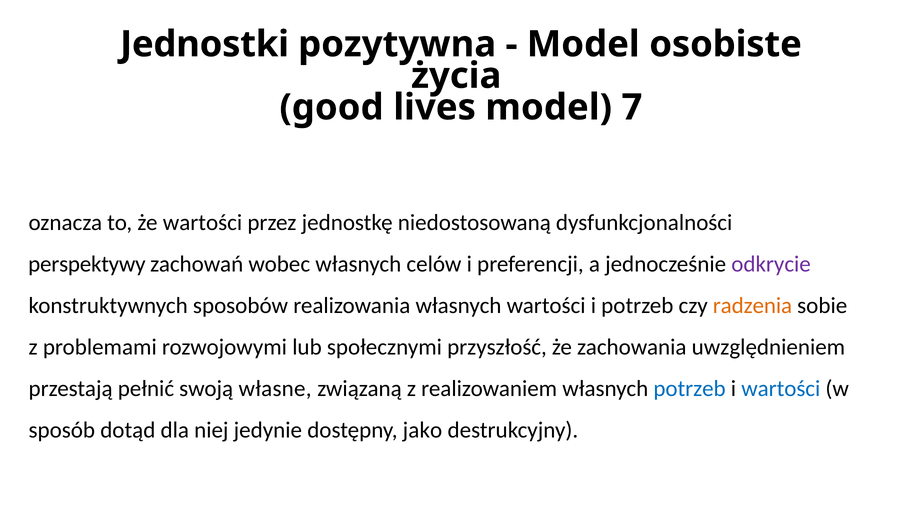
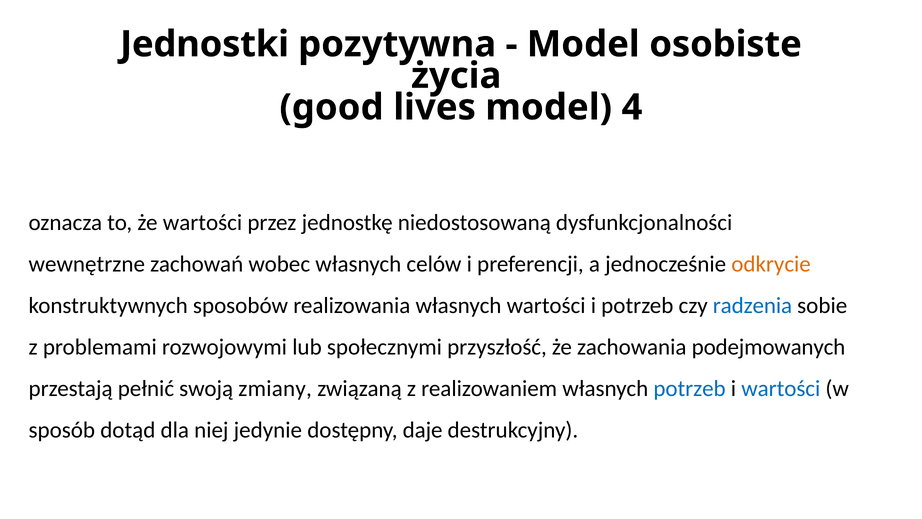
7: 7 -> 4 (632, 107)
perspektywy: perspektywy -> wewnętrzne (87, 264)
odkrycie colour: purple -> orange (771, 264)
radzenia colour: orange -> blue (752, 305)
uwzględnieniem: uwzględnieniem -> podejmowanych (769, 347)
własne: własne -> zmiany (275, 388)
jako: jako -> daje (423, 430)
